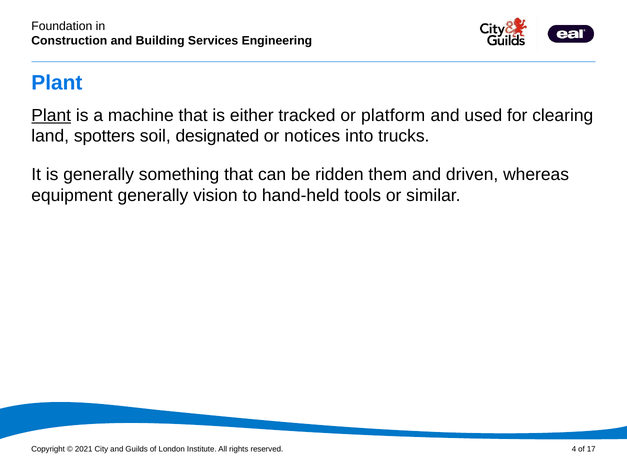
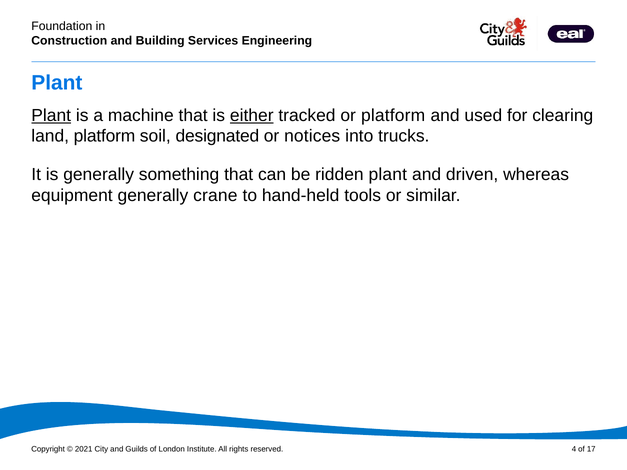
either underline: none -> present (252, 115)
land spotters: spotters -> platform (105, 136)
ridden them: them -> plant (388, 175)
vision: vision -> crane (215, 196)
